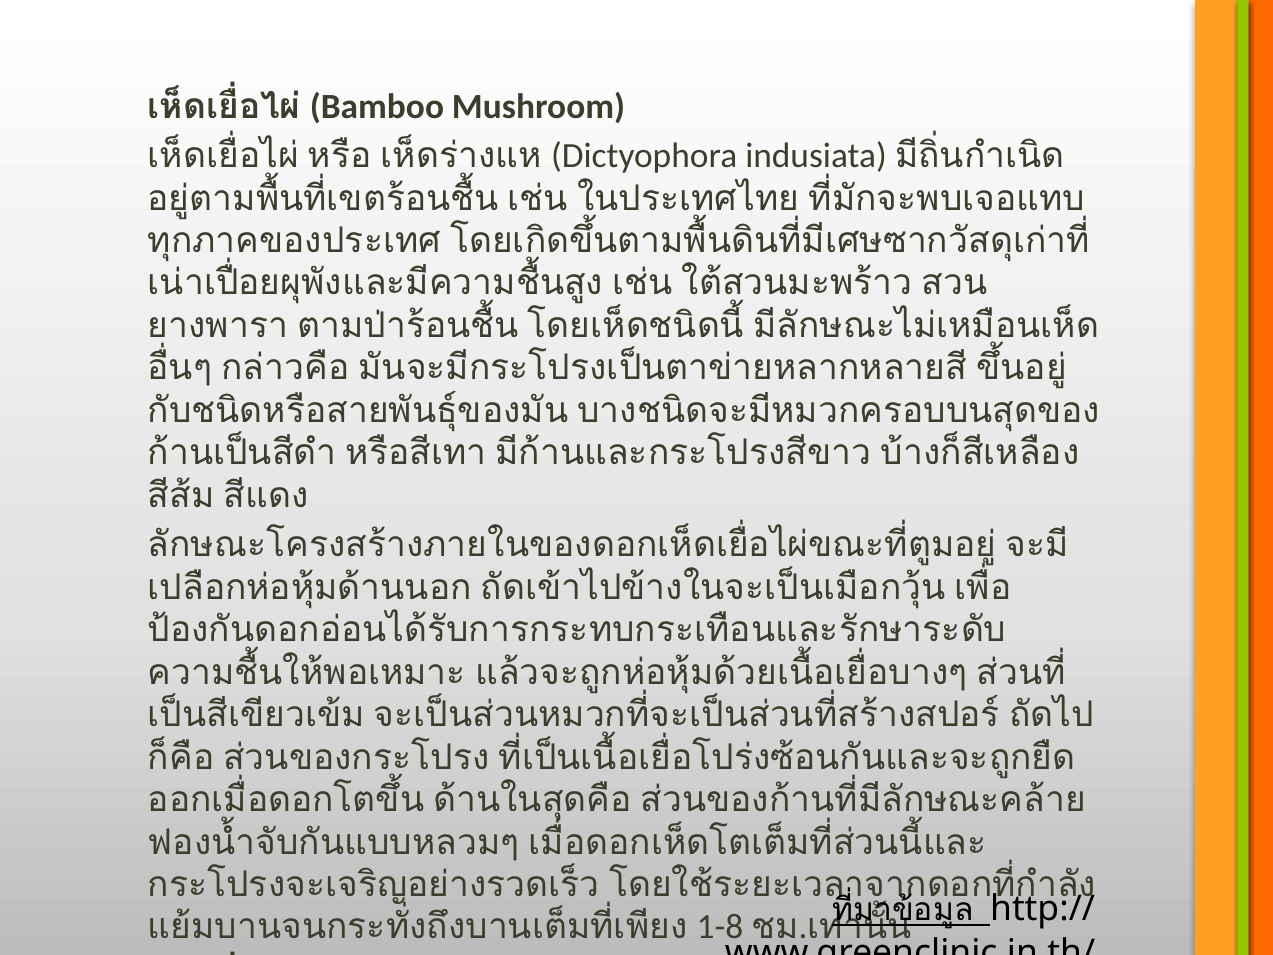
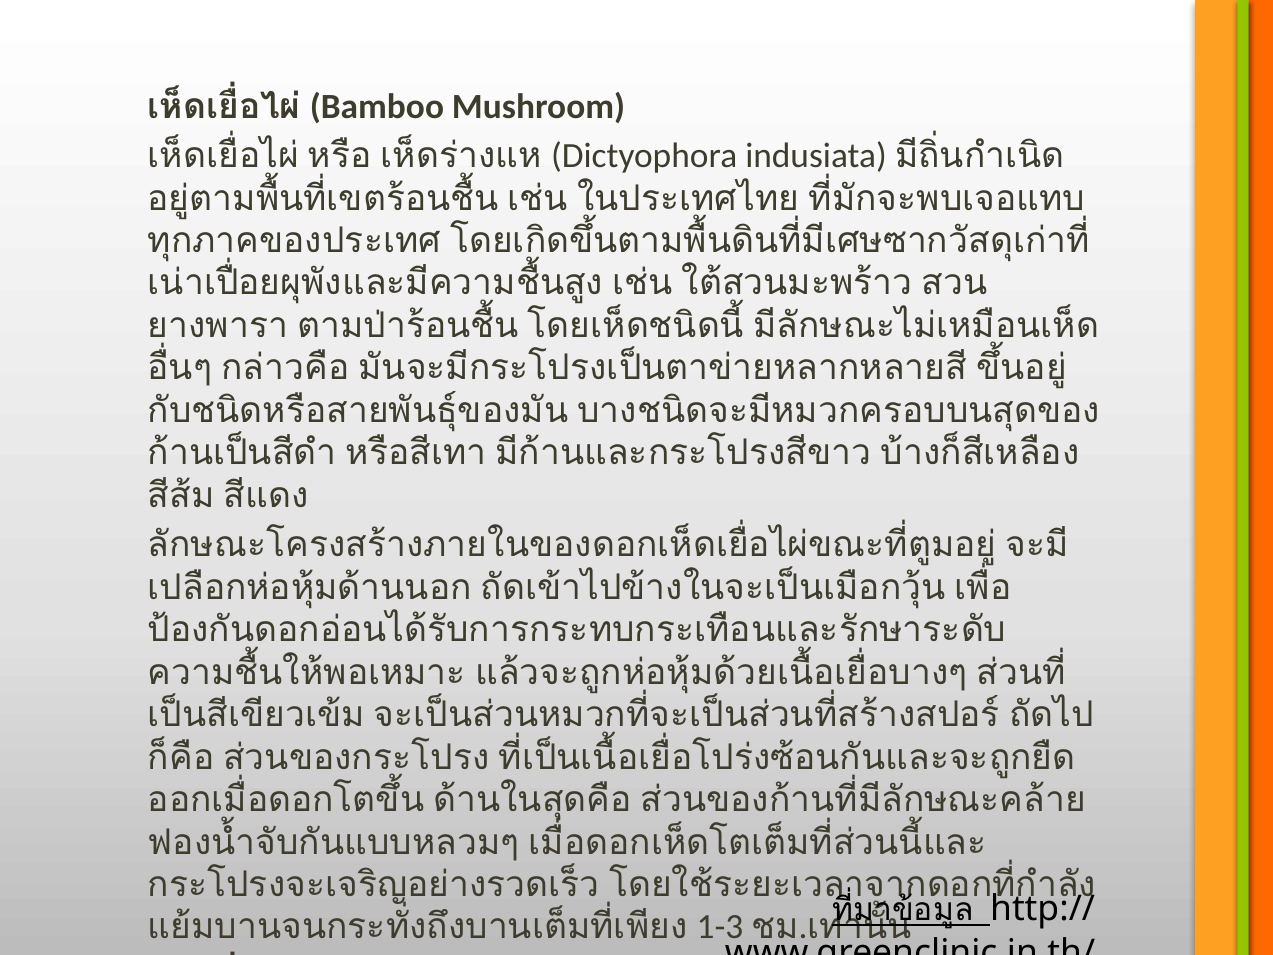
1-8: 1-8 -> 1-3 (720, 927)
